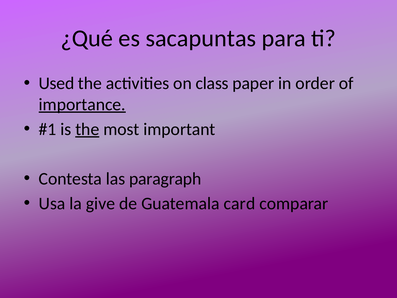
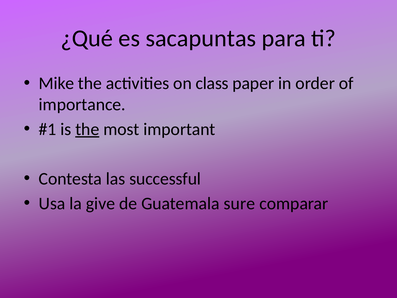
Used: Used -> Mike (56, 83)
importance underline: present -> none (82, 104)
paragraph: paragraph -> successful (165, 179)
card: card -> sure (239, 203)
